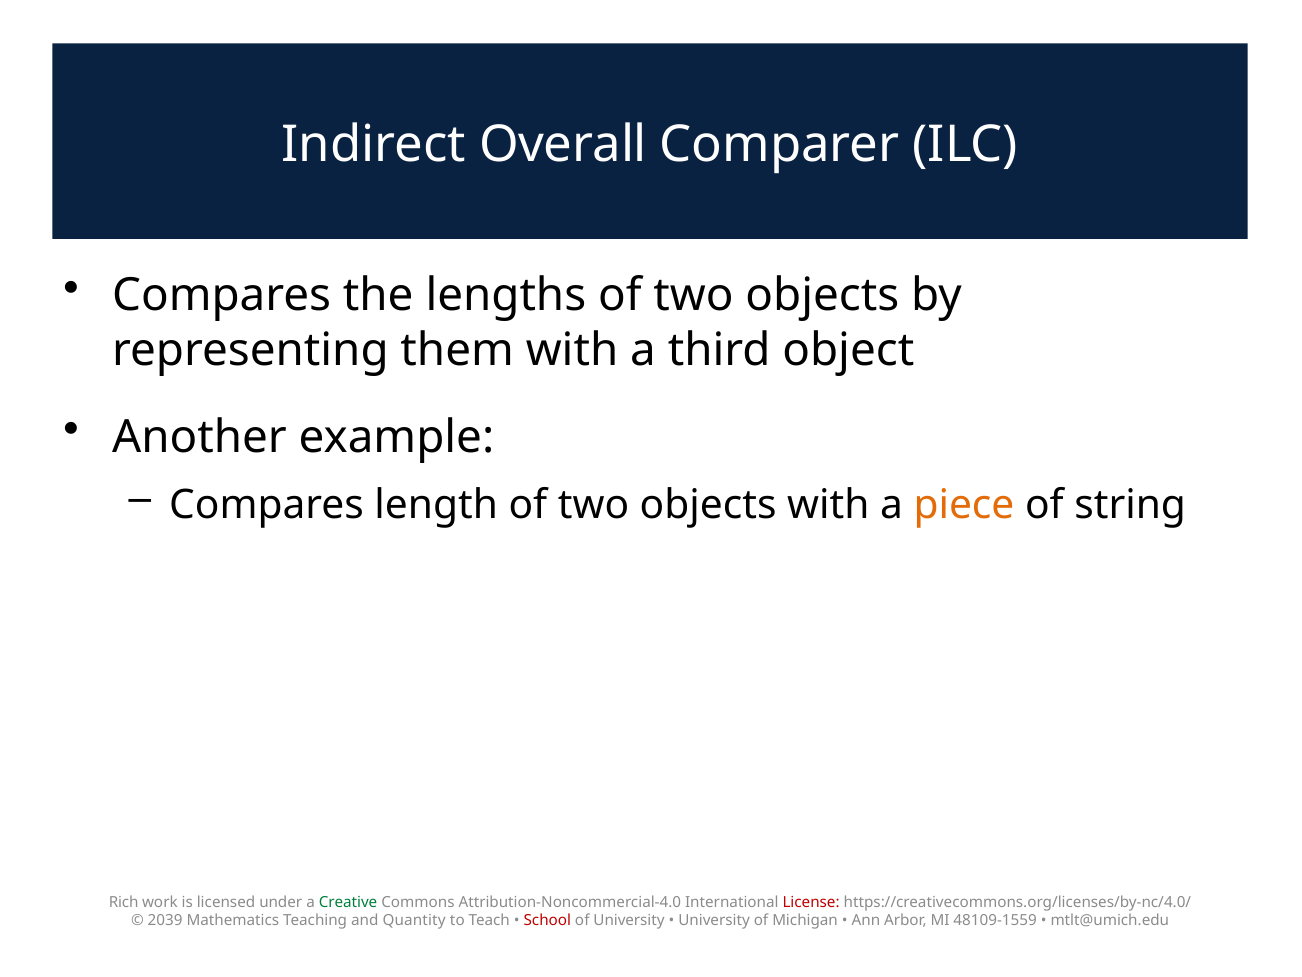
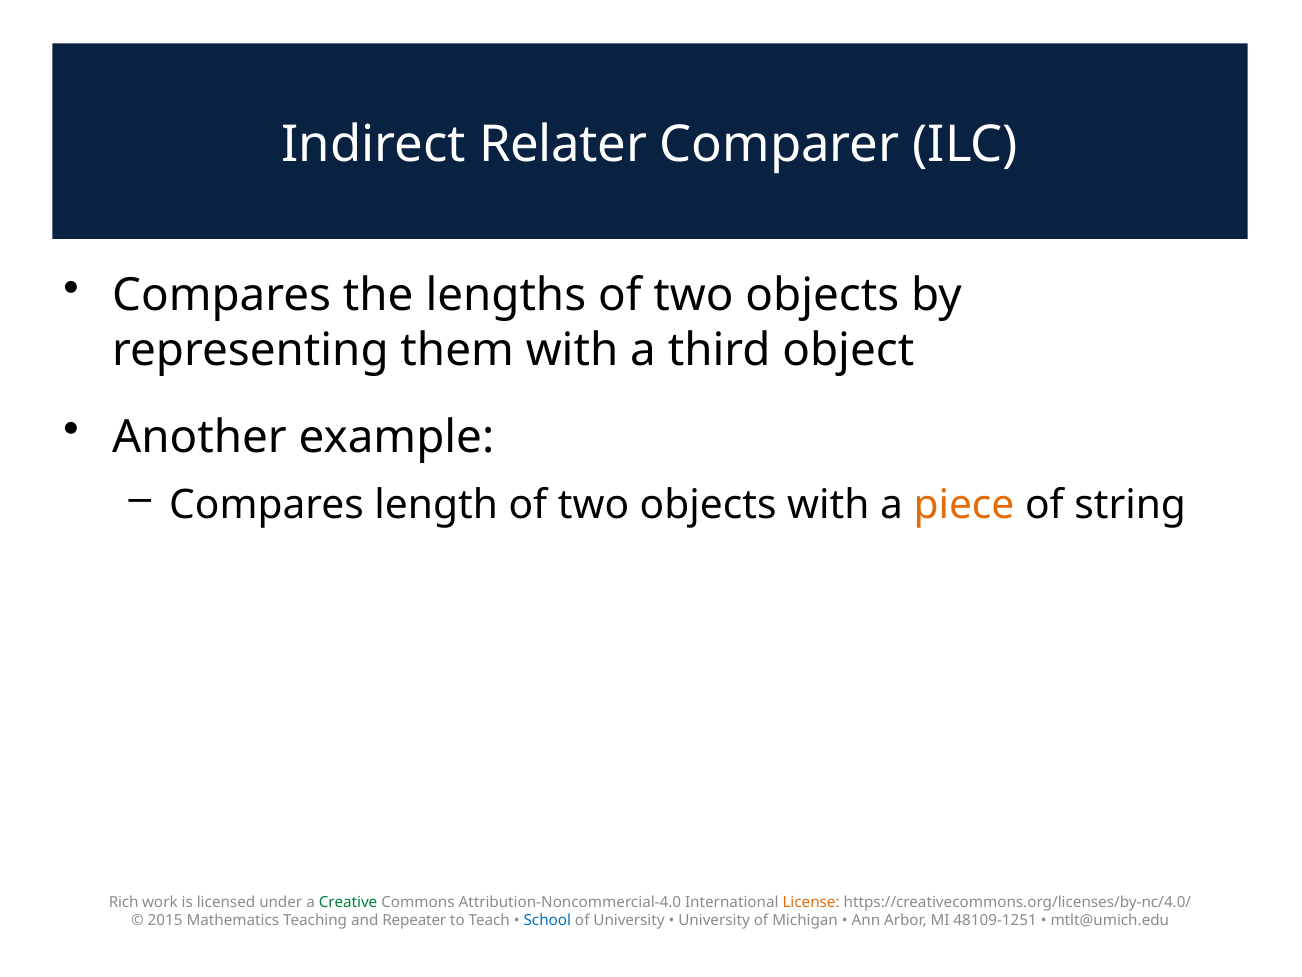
Overall: Overall -> Relater (563, 145)
License colour: red -> orange (811, 902)
2039: 2039 -> 2015 (165, 921)
Quantity: Quantity -> Repeater (414, 921)
School colour: red -> blue (547, 921)
48109-1559: 48109-1559 -> 48109-1251 (995, 921)
